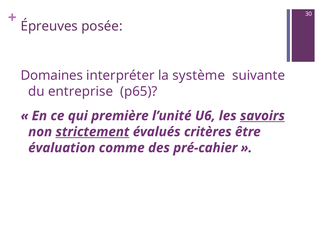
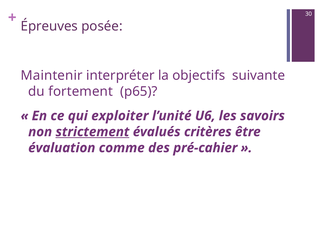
Domaines: Domaines -> Maintenir (52, 75)
système: système -> objectifs (199, 75)
entreprise: entreprise -> fortement (81, 91)
première: première -> exploiter (120, 116)
savoirs underline: present -> none (262, 116)
